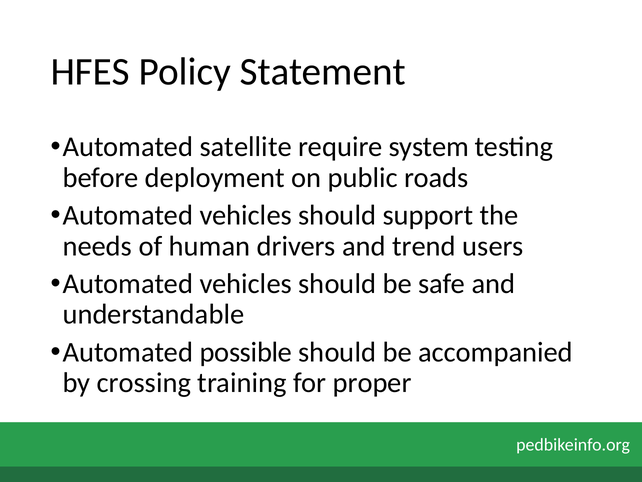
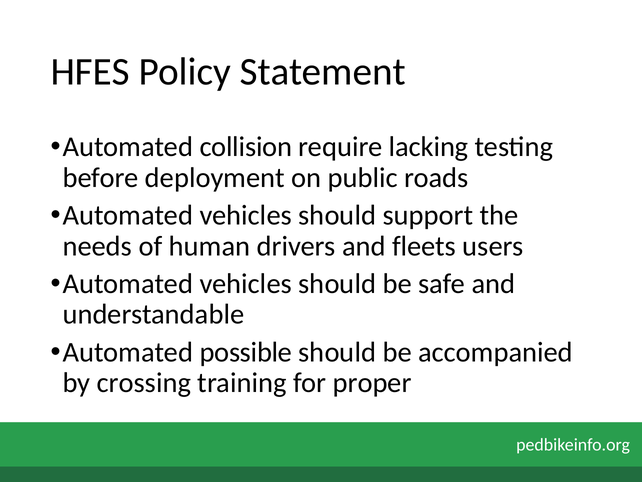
satellite: satellite -> collision (246, 147)
system: system -> lacking (429, 147)
trend: trend -> fleets (424, 246)
